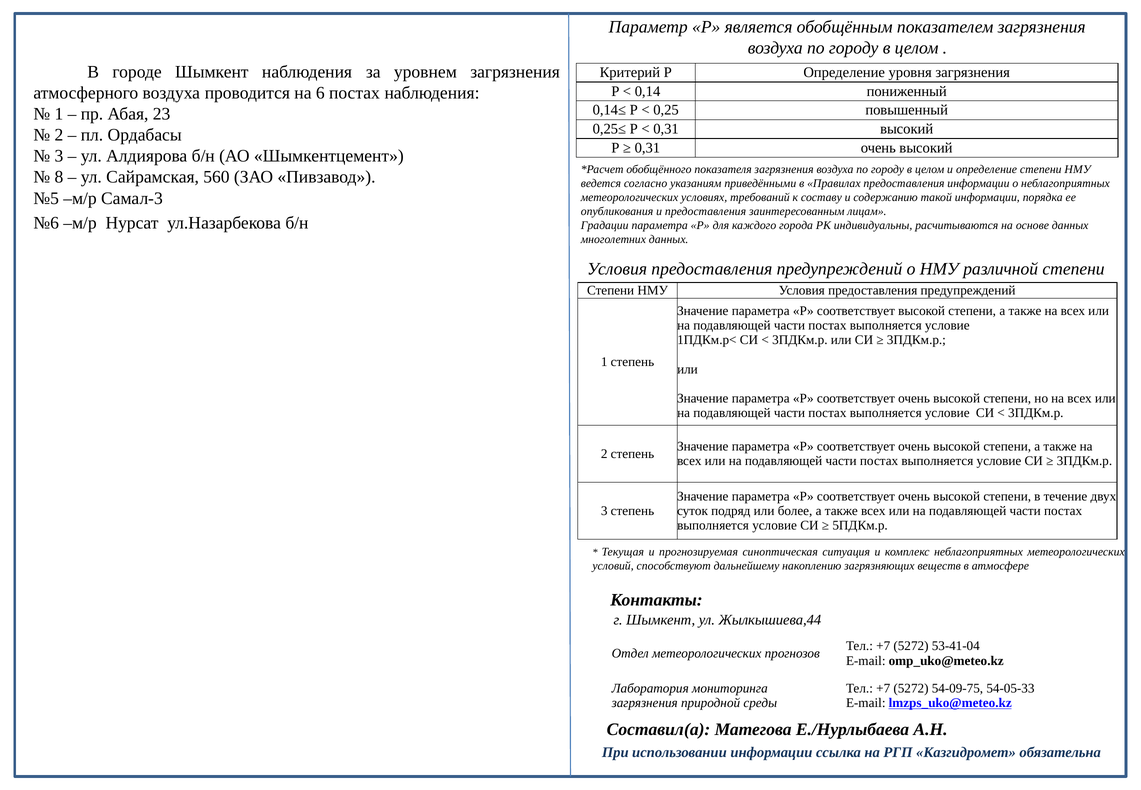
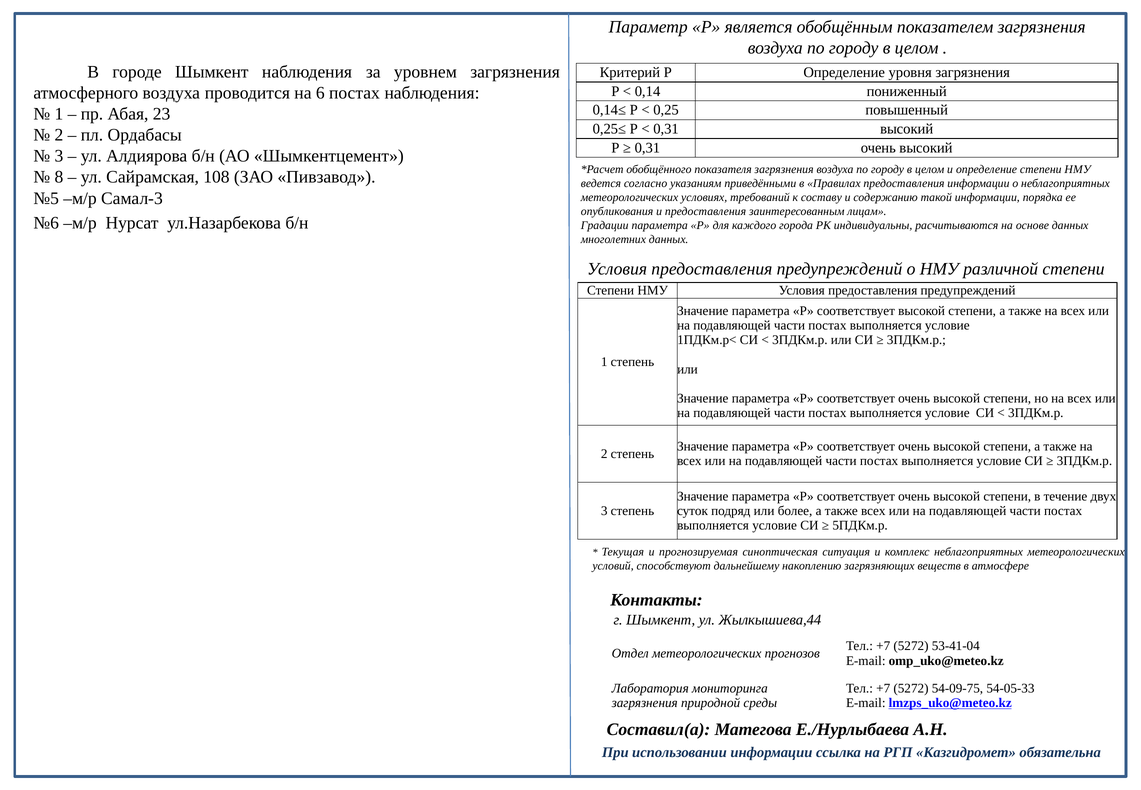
560: 560 -> 108 (216, 177)
